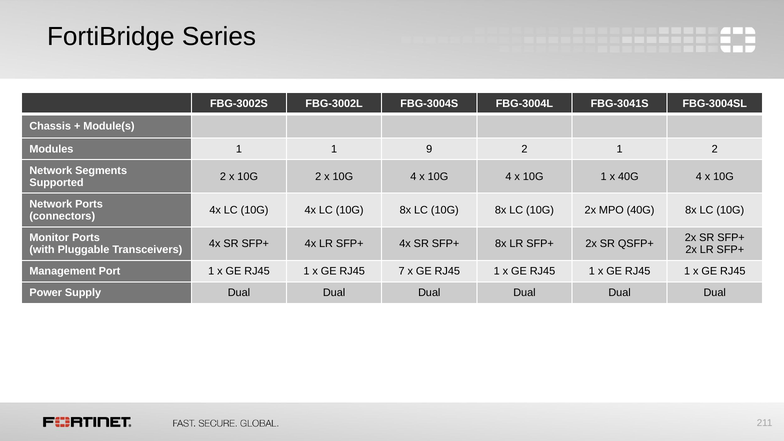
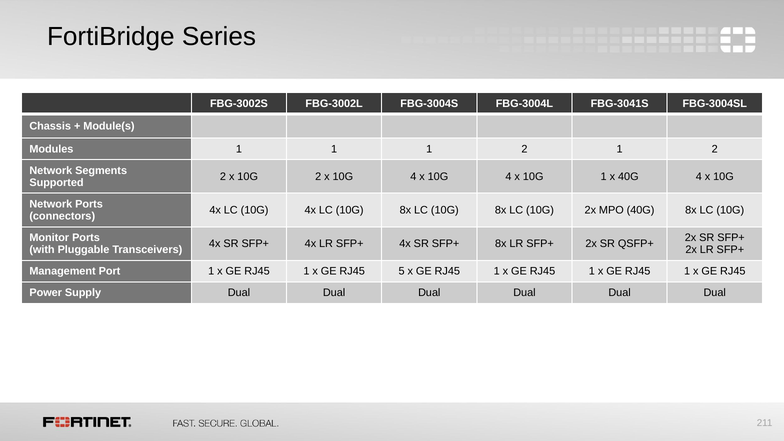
1 1 9: 9 -> 1 (429, 149)
7: 7 -> 5 (402, 271)
